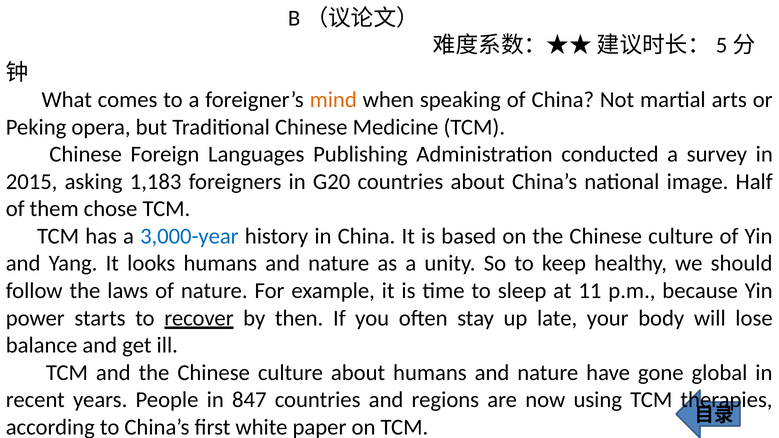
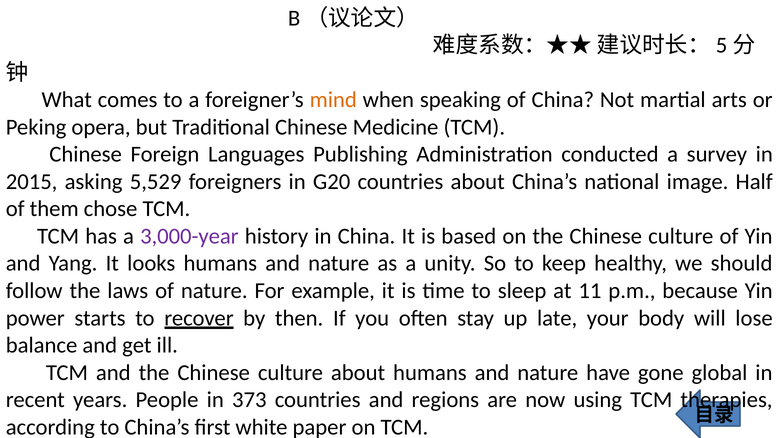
1,183: 1,183 -> 5,529 (156, 182)
3,000-year colour: blue -> purple (189, 236)
847: 847 -> 373 (249, 400)
